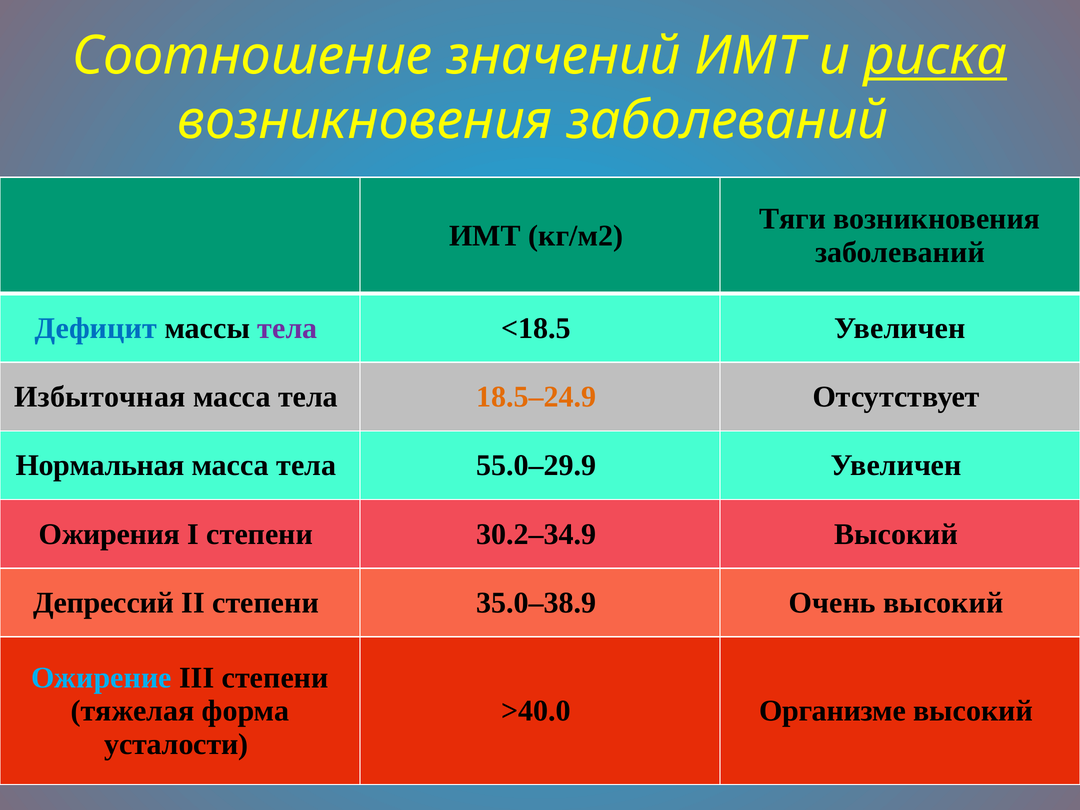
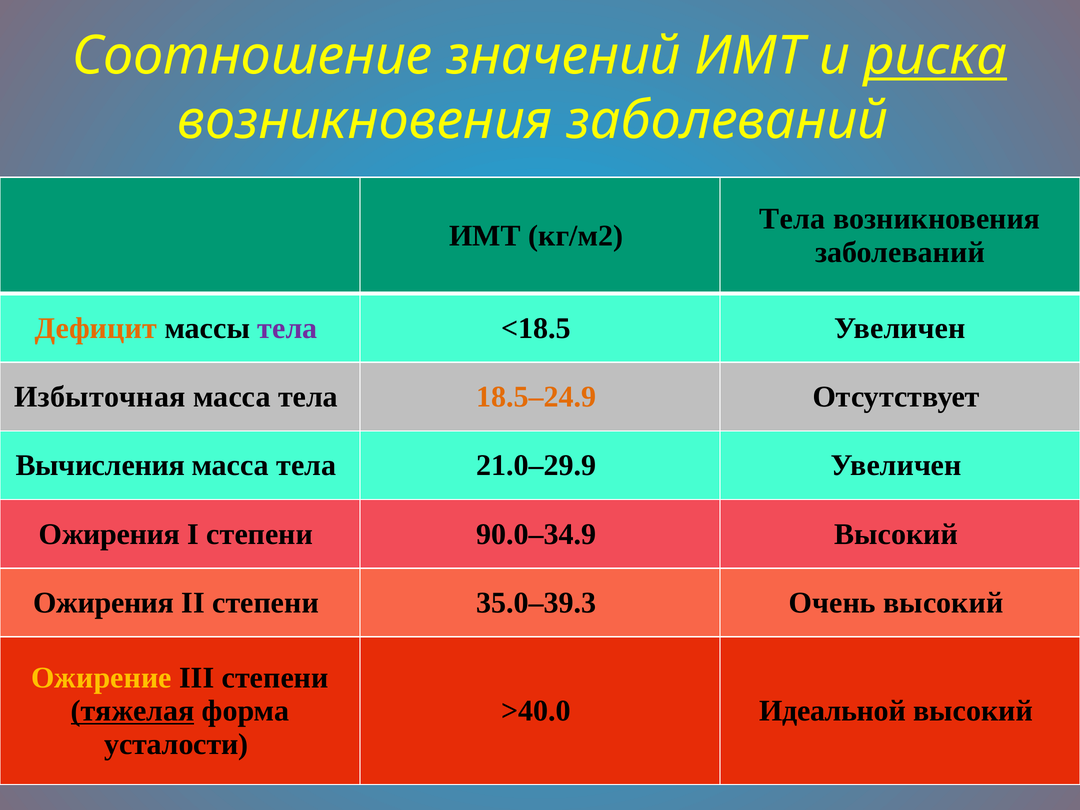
Тяги: Тяги -> Тела (792, 219)
Дефицит colour: blue -> orange (96, 328)
Нормальная: Нормальная -> Вычисления (100, 466)
55.0–29.9: 55.0–29.9 -> 21.0–29.9 (536, 466)
30.2–34.9: 30.2–34.9 -> 90.0–34.9 (536, 534)
Депрессий: Депрессий -> Ожирения (104, 603)
35.0–38.9: 35.0–38.9 -> 35.0–39.3 (536, 603)
Ожирение colour: light blue -> yellow (101, 678)
тяжелая underline: none -> present (133, 711)
Организме: Организме -> Идеальной (832, 711)
